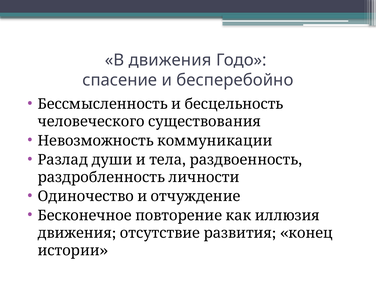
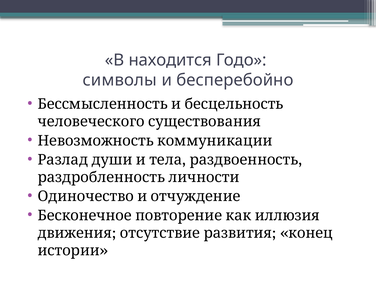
В движения: движения -> находится (170, 60)
спасение: спасение -> символы (120, 80)
